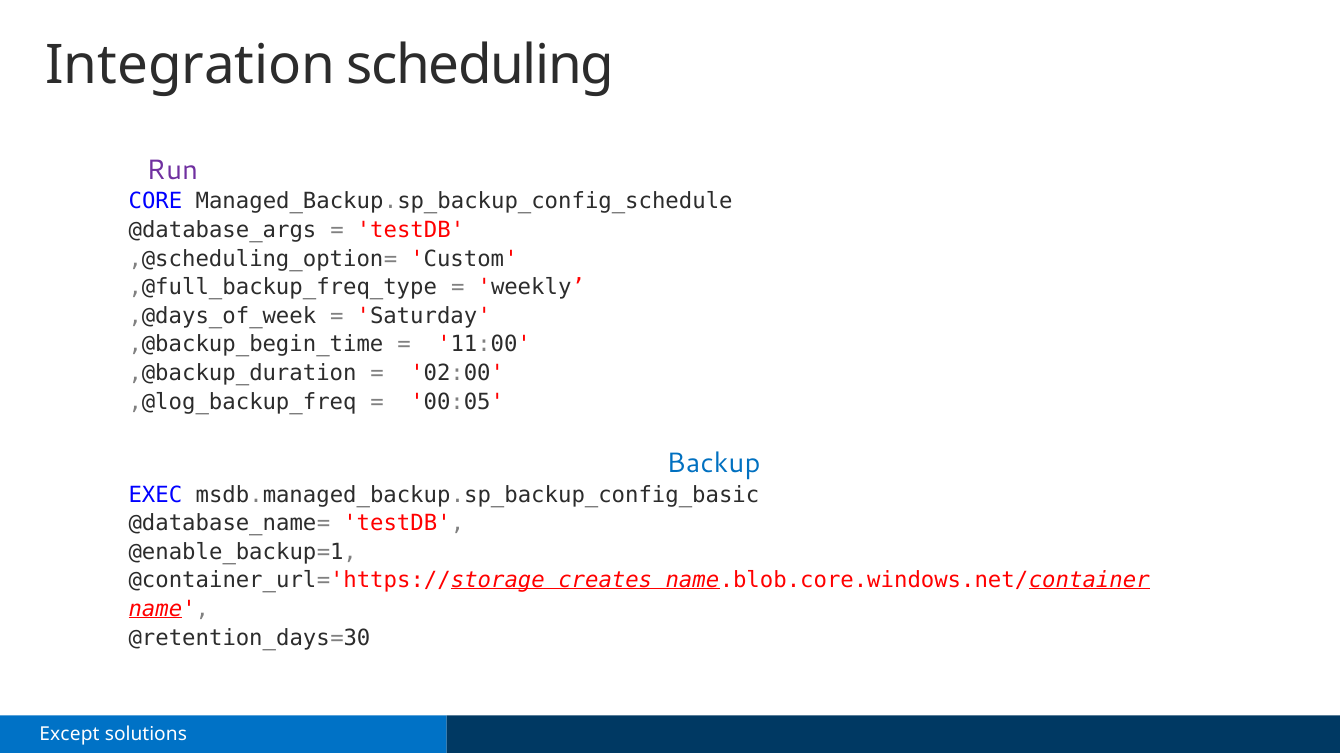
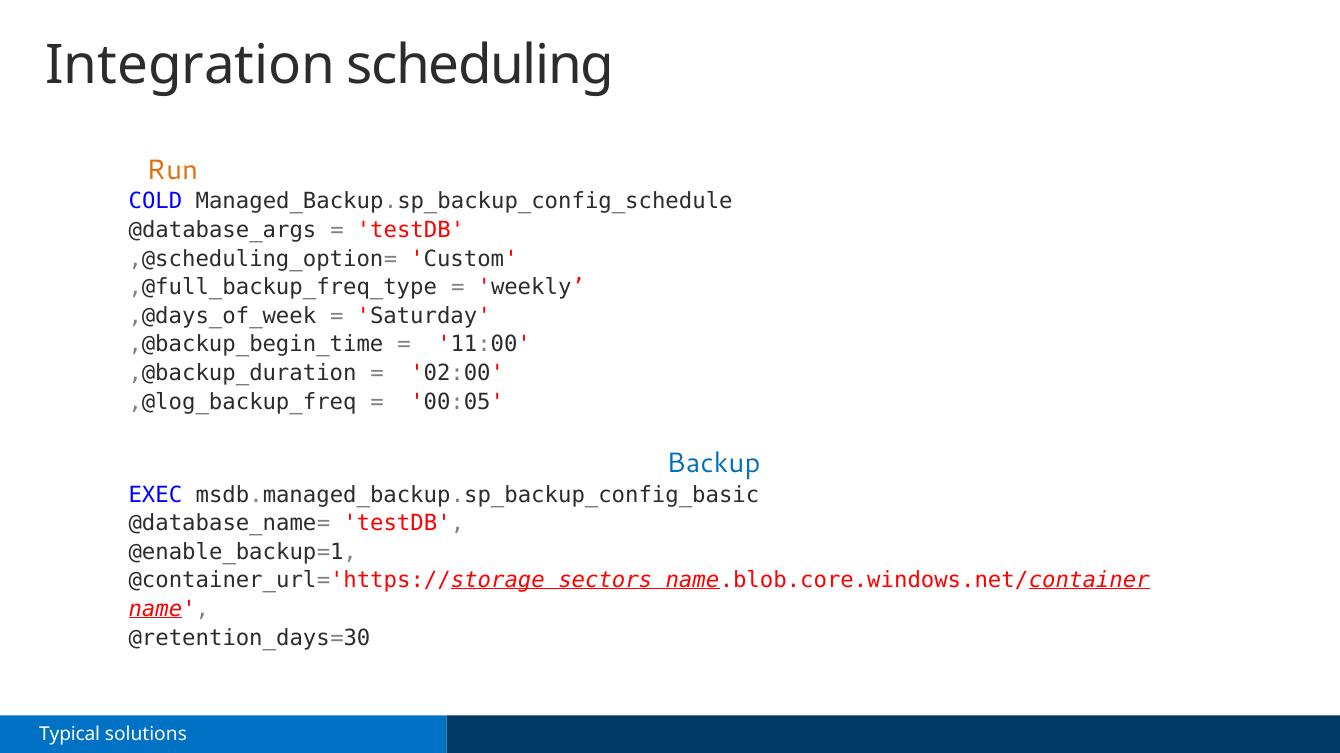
Run colour: purple -> orange (172, 170)
CORE: CORE -> COLD (155, 202)
creates: creates -> sectors (605, 581)
Except: Except -> Typical (70, 735)
